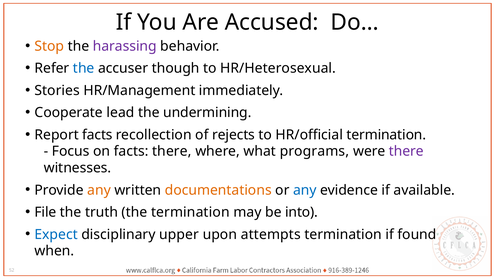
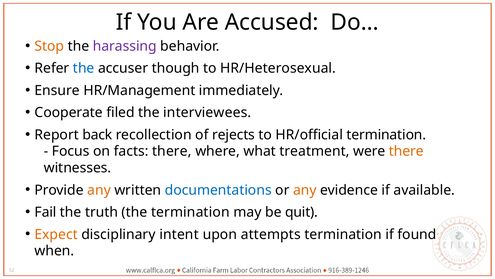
Stories: Stories -> Ensure (57, 90)
lead: lead -> filed (121, 112)
undermining: undermining -> interviewees (207, 112)
Report facts: facts -> back (97, 135)
programs: programs -> treatment (314, 151)
there colour: purple -> orange (406, 151)
documentations colour: orange -> blue (218, 190)
any colour: blue -> orange (305, 190)
File: File -> Fail (46, 212)
into: into -> quit (302, 212)
Expect colour: blue -> orange (56, 234)
upper: upper -> intent (179, 234)
